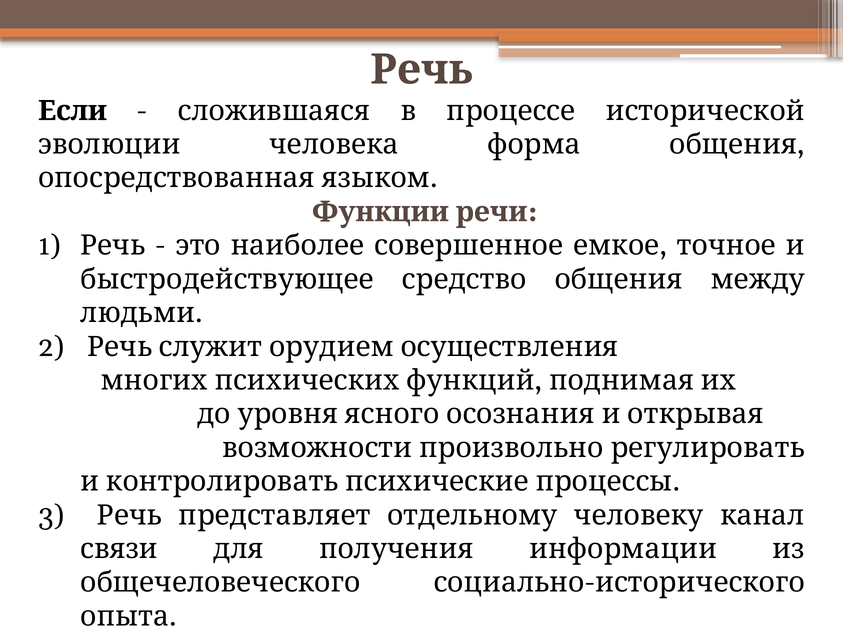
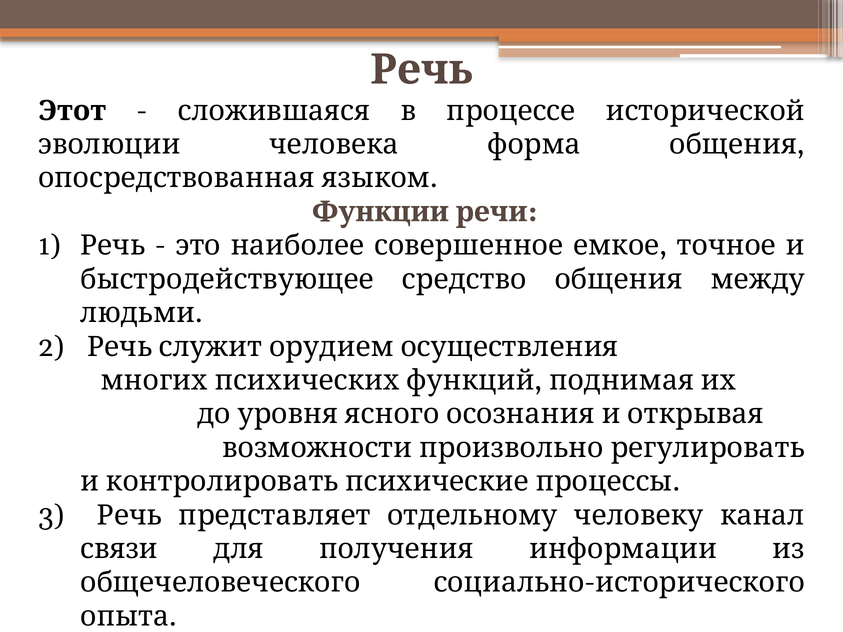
Если: Если -> Этот (72, 111)
